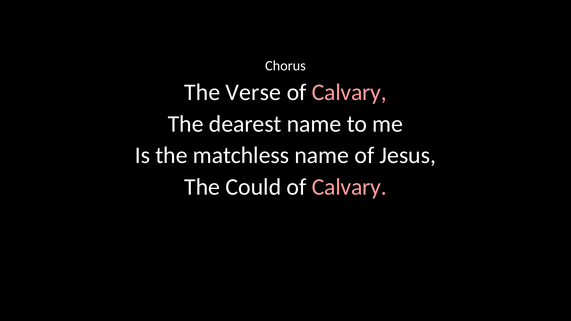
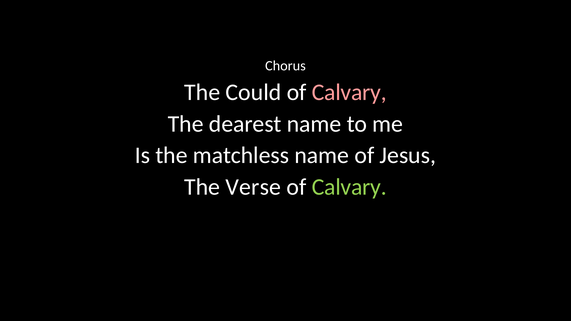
Verse: Verse -> Could (253, 92)
Could: Could -> Verse (253, 187)
Calvary colour: pink -> light green (349, 187)
